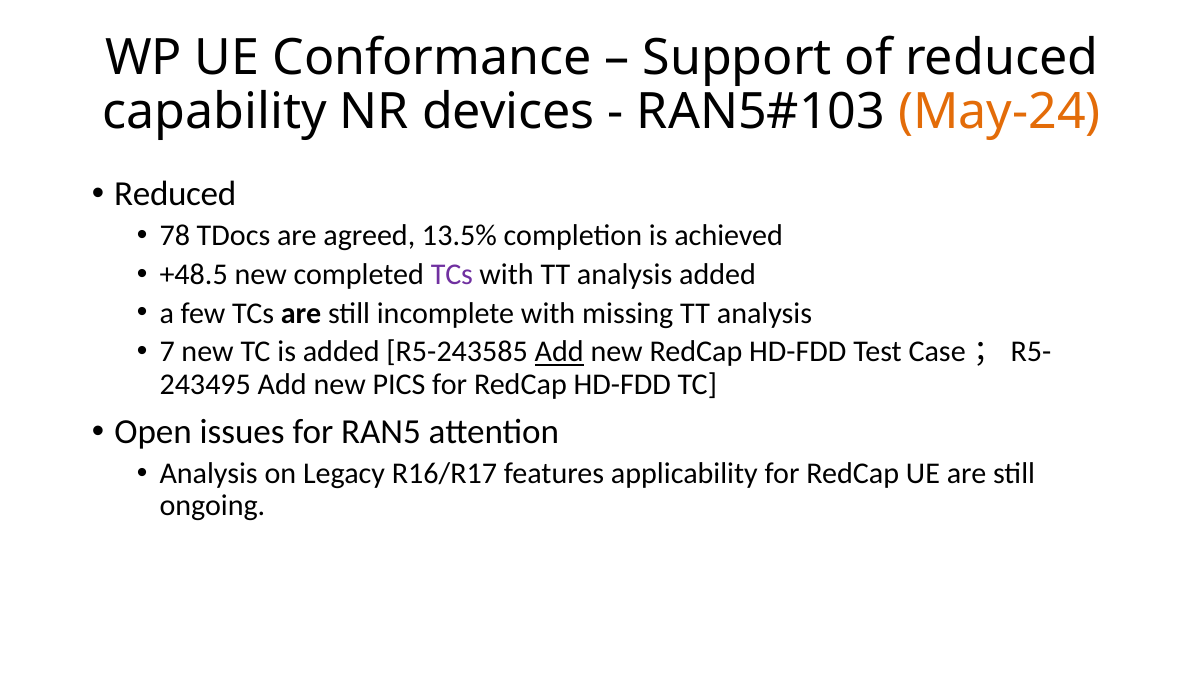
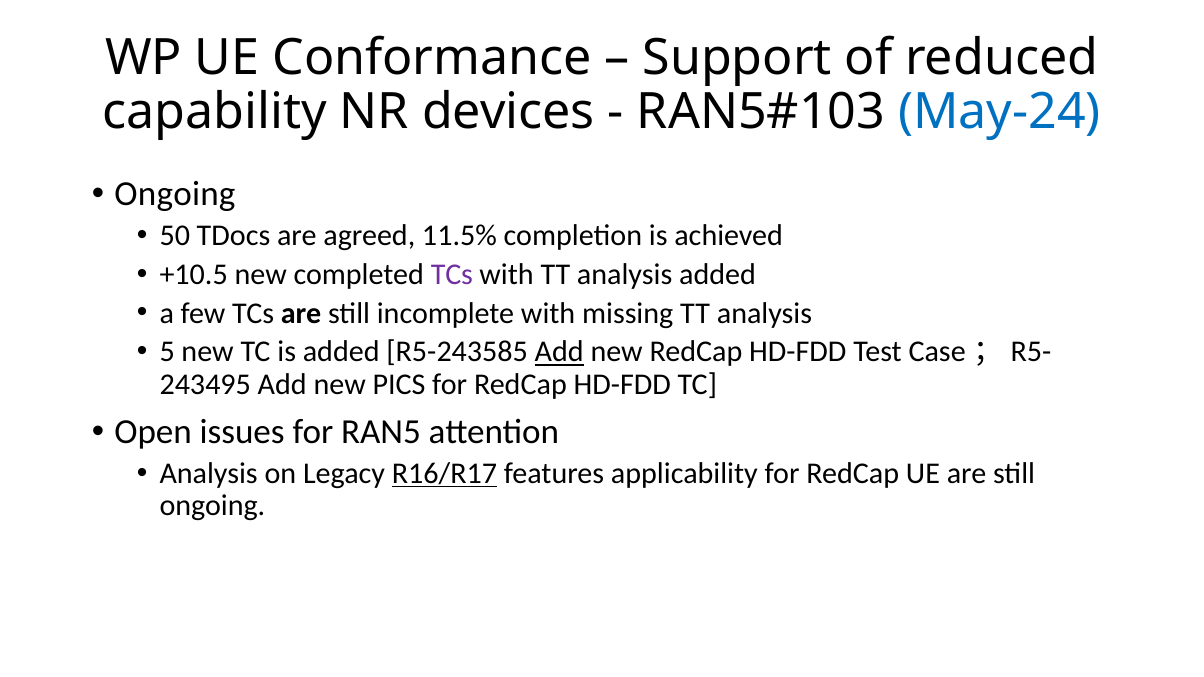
May-24 colour: orange -> blue (1000, 112)
Reduced: Reduced -> Ongoing (175, 194)
78: 78 -> 50 (175, 236)
13.5%: 13.5% -> 11.5% (459, 236)
+48.5: +48.5 -> +10.5 (194, 275)
7: 7 -> 5 (167, 352)
R16/R17 underline: none -> present (444, 474)
